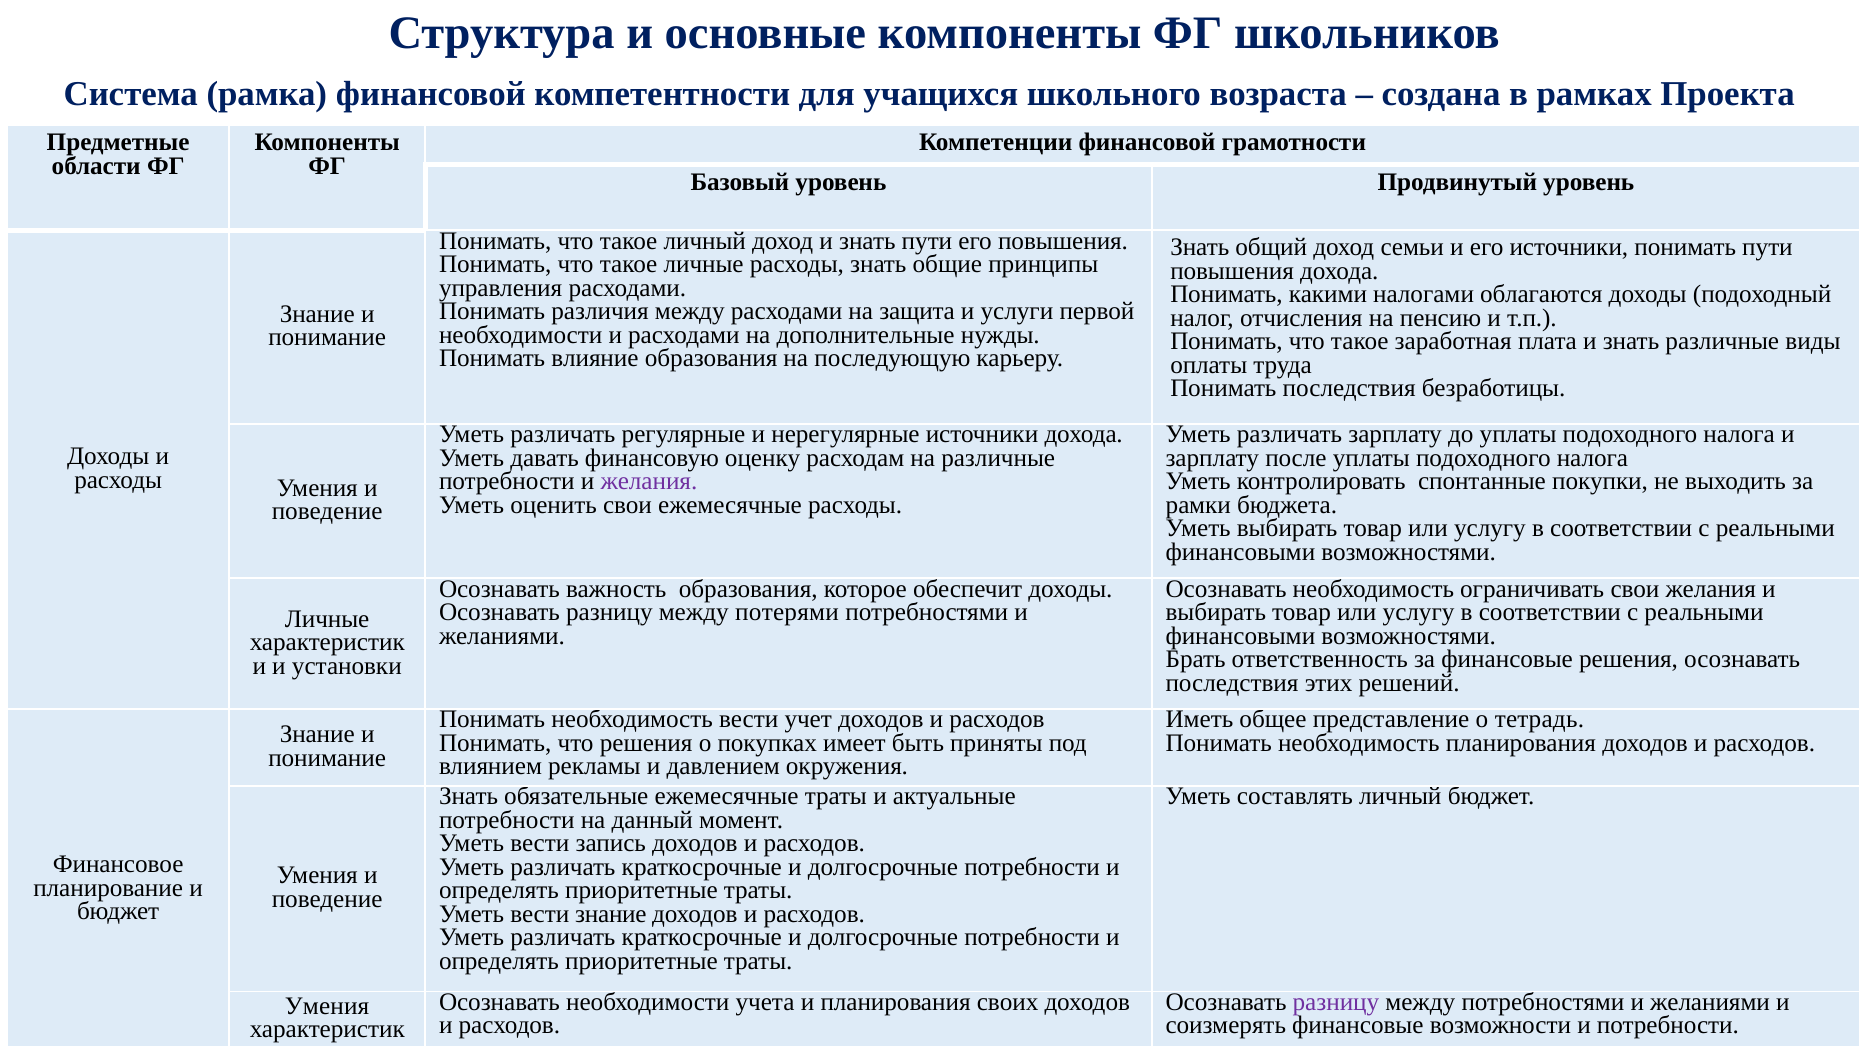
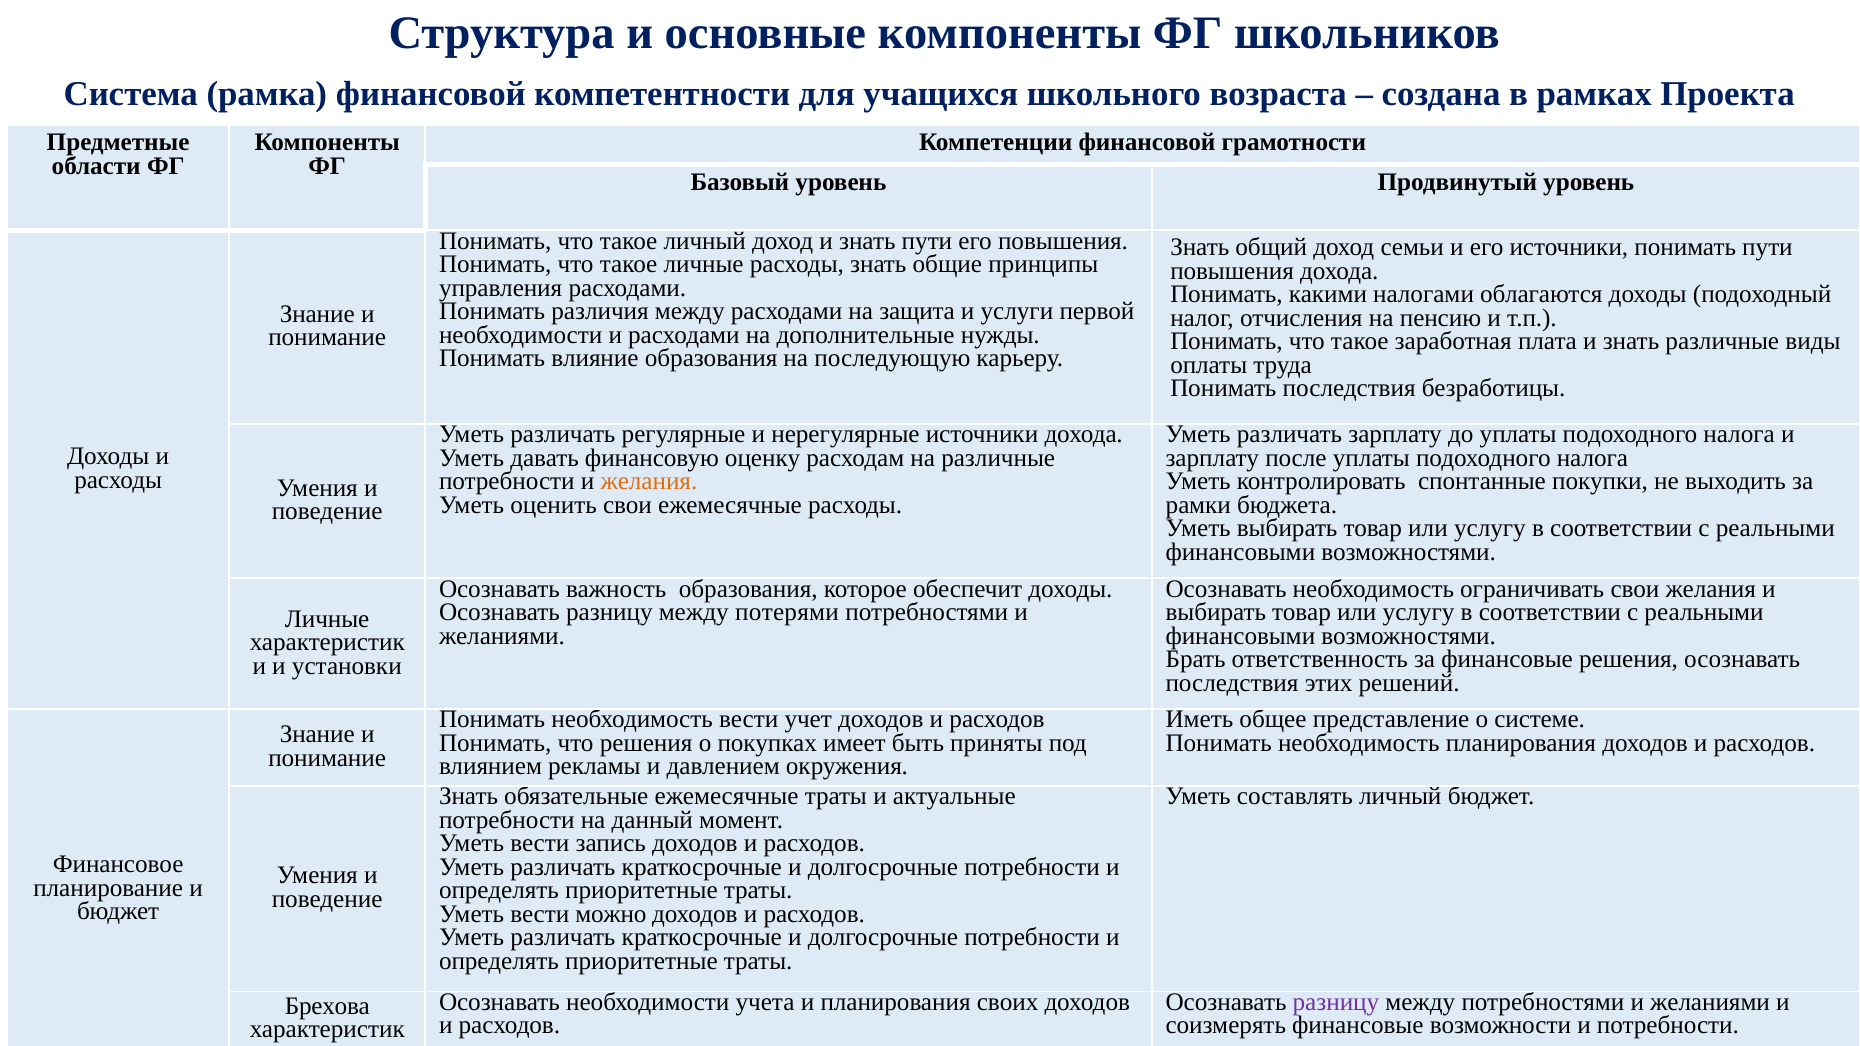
желания colour: purple -> orange (649, 482)
тетрадь: тетрадь -> системе (1540, 719)
вести знание: знание -> можно (611, 914)
Умения: Умения -> Брехова (327, 1006)
